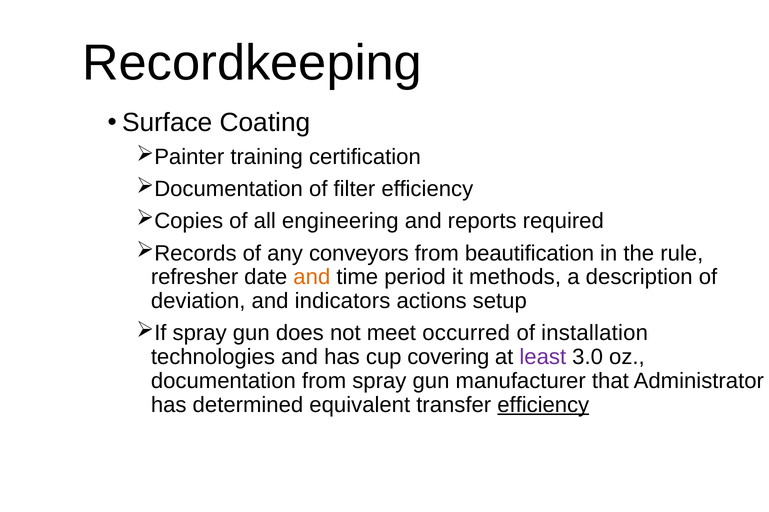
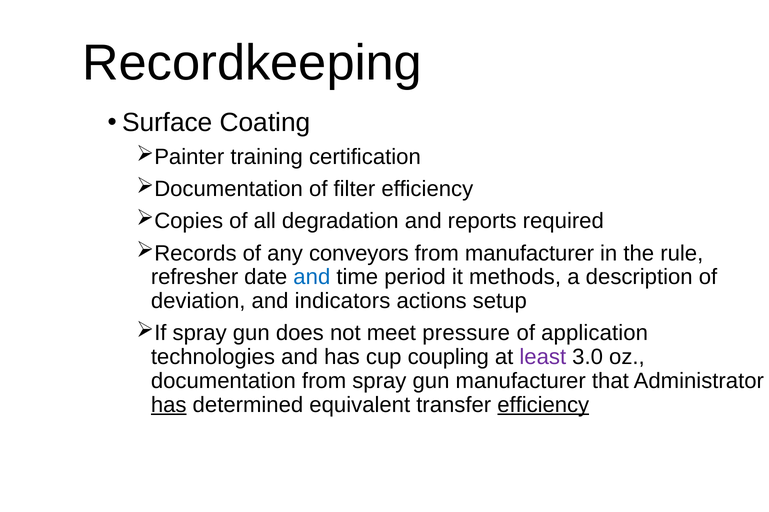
engineering: engineering -> degradation (340, 221)
from beautification: beautification -> manufacturer (530, 253)
and colour: orange -> blue (312, 277)
occurred: occurred -> pressure (466, 333)
installation: installation -> application (595, 333)
covering: covering -> coupling (448, 357)
has underline: none -> present (169, 405)
